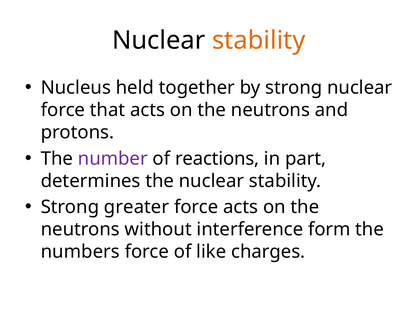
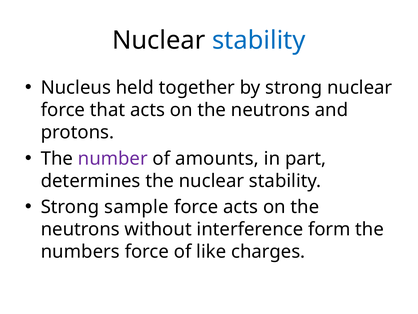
stability colour: orange -> blue (259, 40)
reactions: reactions -> amounts (217, 158)
greater: greater -> sample (136, 207)
